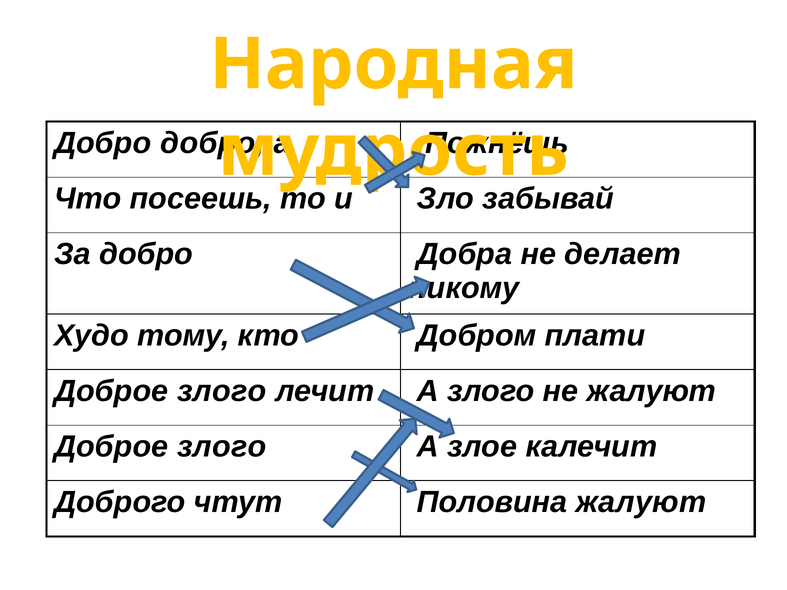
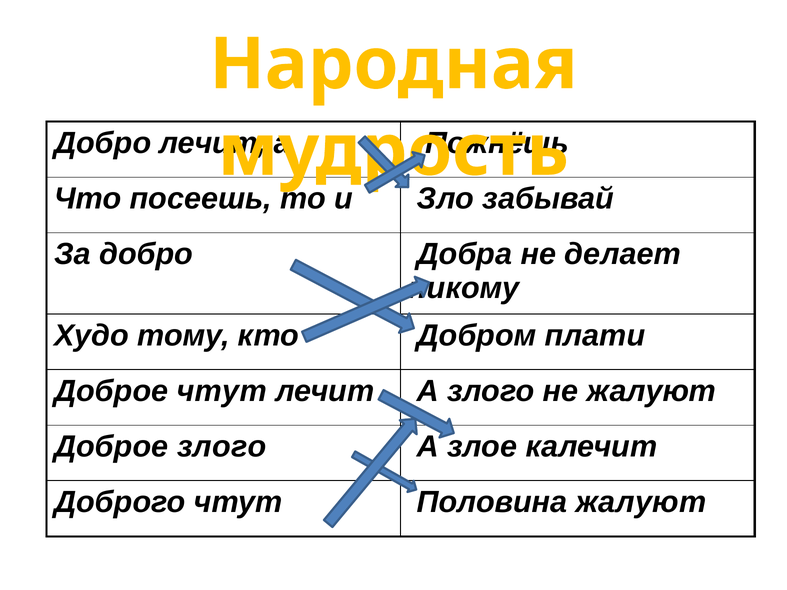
Добро добро: добро -> лечит (213, 143)
злого: злого -> чтут (222, 391)
